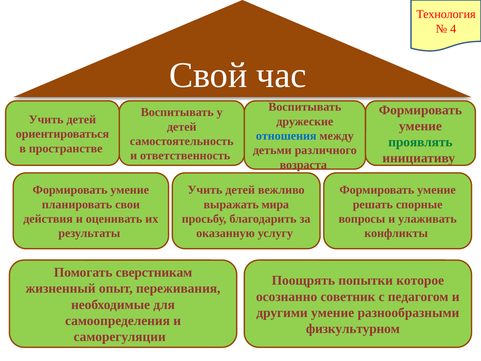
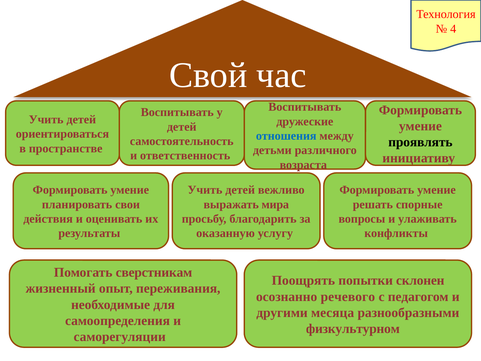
проявлять colour: green -> black (420, 142)
которое: которое -> склонен (420, 280)
советник: советник -> речевого (348, 296)
другими умение: умение -> месяца (333, 312)
